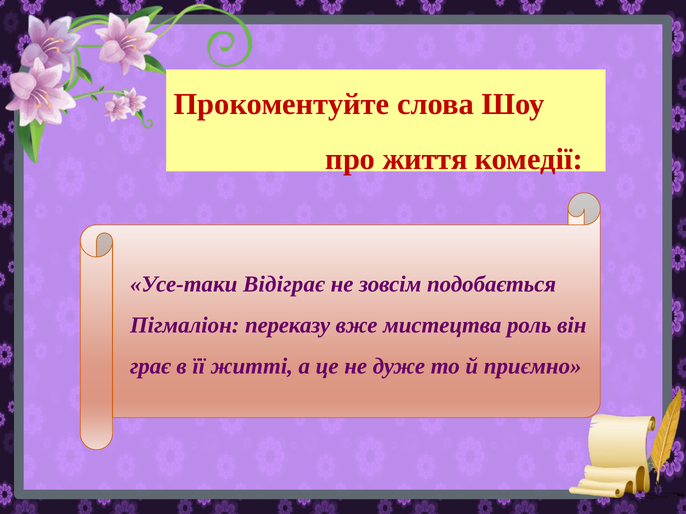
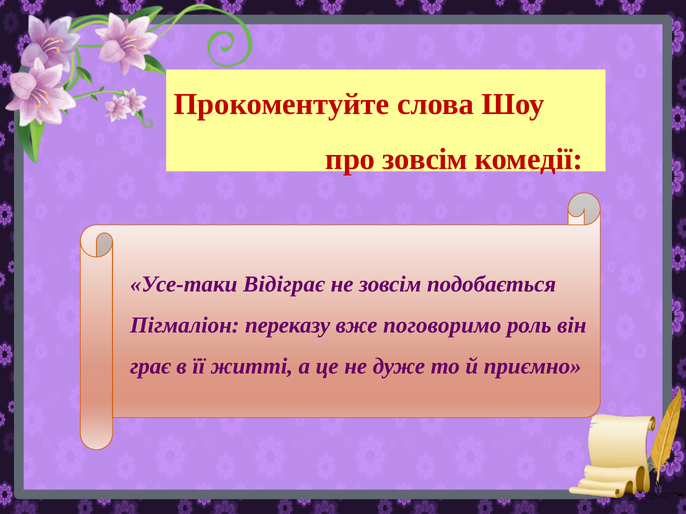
про життя: життя -> зовсім (425, 159)
мистецтва: мистецтва -> поговоримо (442, 325)
